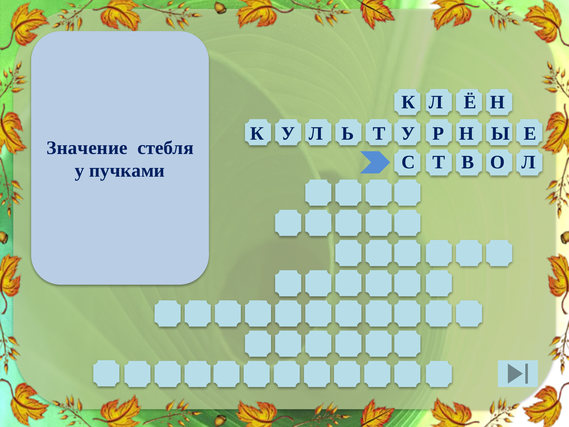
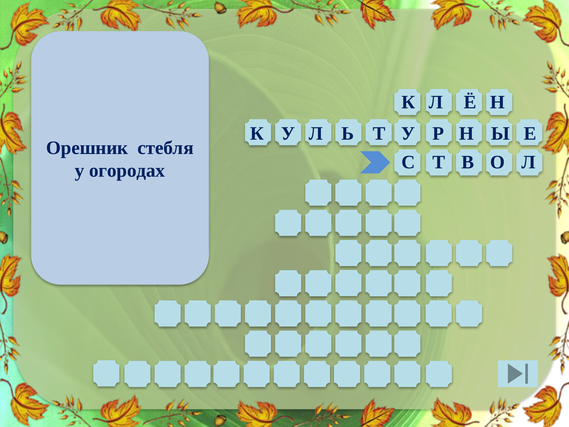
Значение: Значение -> Орешник (87, 148)
пучками: пучками -> огородах (127, 171)
